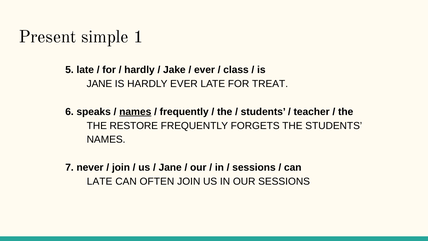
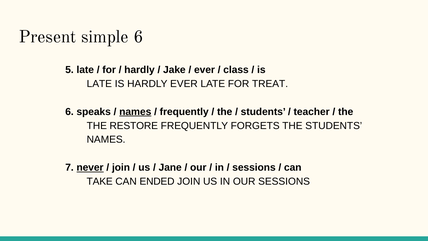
simple 1: 1 -> 6 (138, 37)
JANE: JANE -> LATE (99, 84)
never underline: none -> present (90, 167)
LATE: LATE -> TAKE (100, 181)
OFTEN: OFTEN -> ENDED (157, 181)
